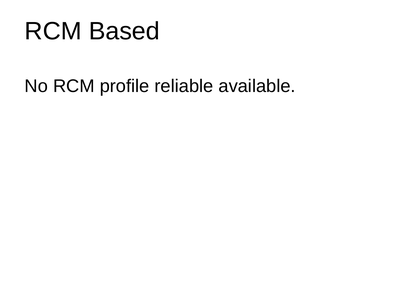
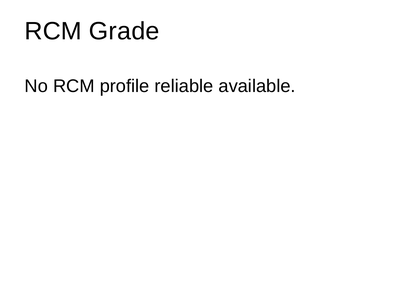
Based: Based -> Grade (124, 31)
